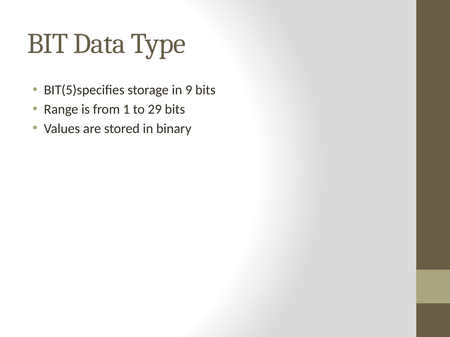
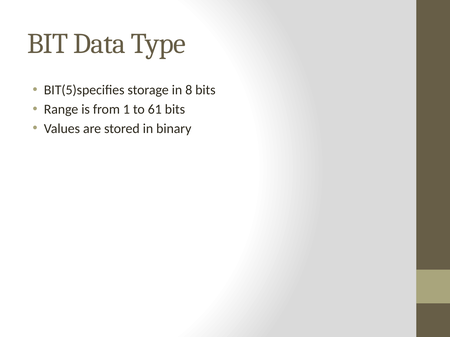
9: 9 -> 8 (189, 90)
29: 29 -> 61 (155, 109)
